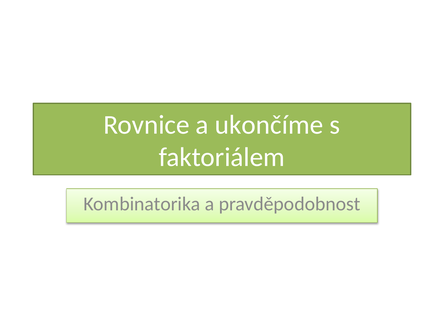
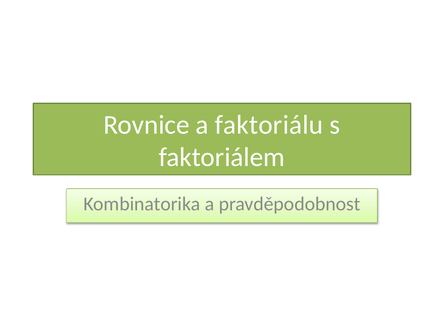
ukončíme: ukončíme -> faktoriálu (269, 125)
